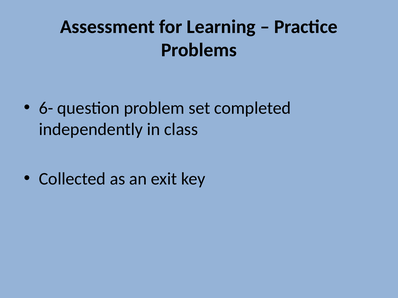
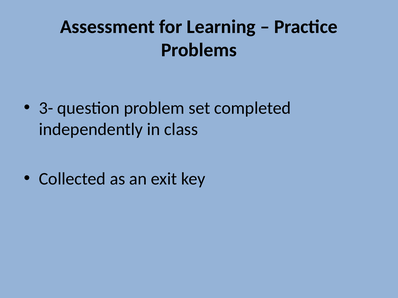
6-: 6- -> 3- (46, 108)
